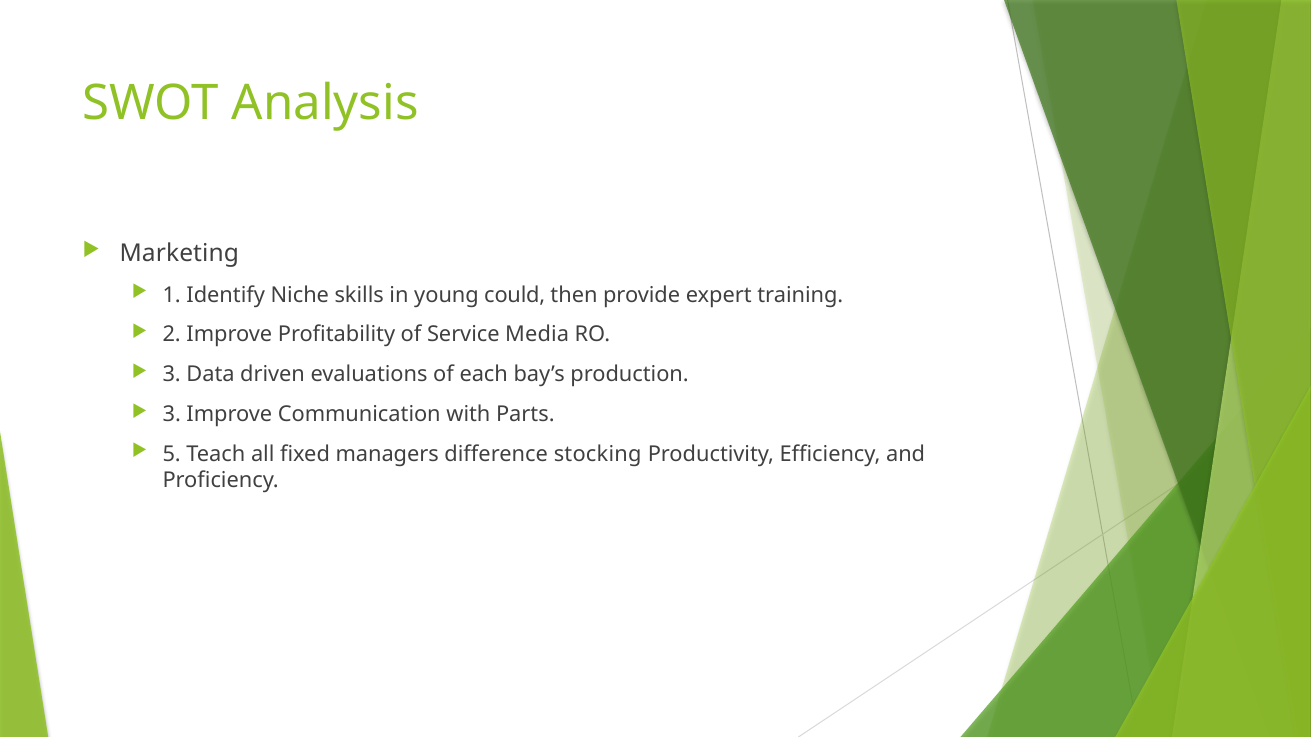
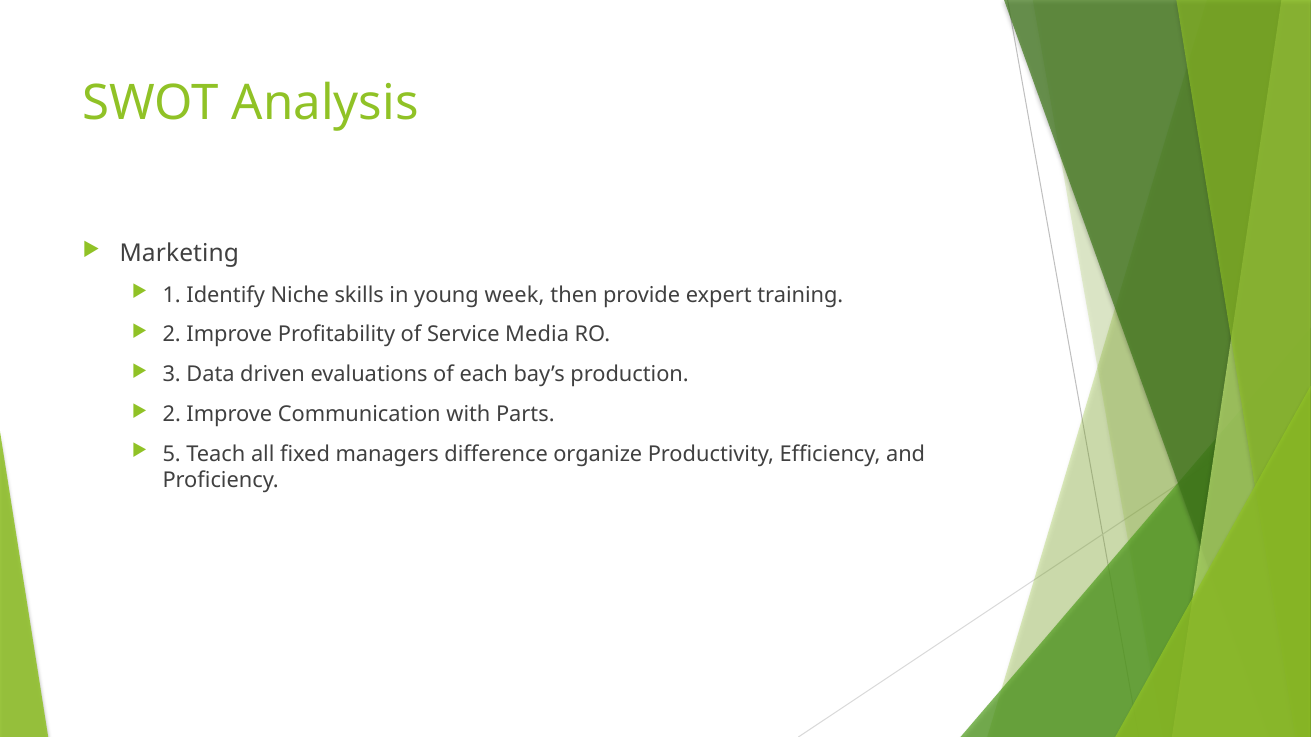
could: could -> week (515, 295)
3: 3 -> 2 (172, 415)
stocking: stocking -> organize (598, 455)
